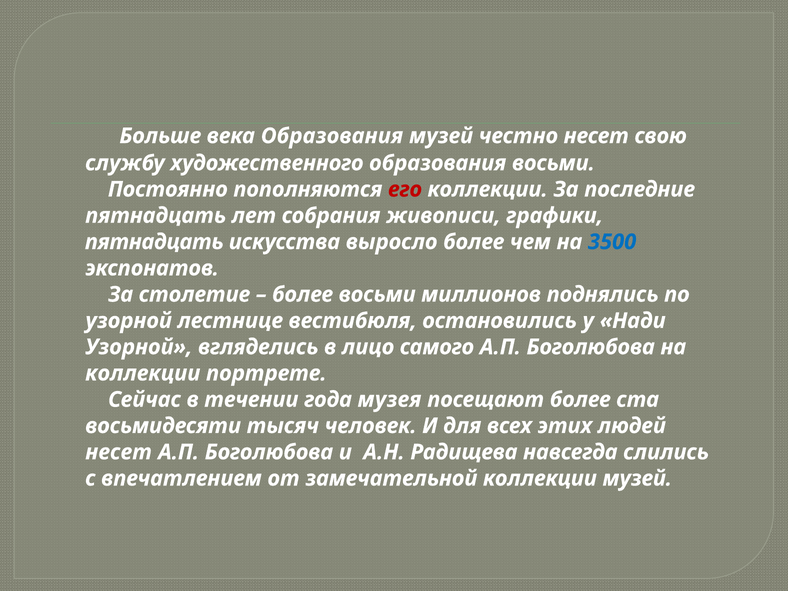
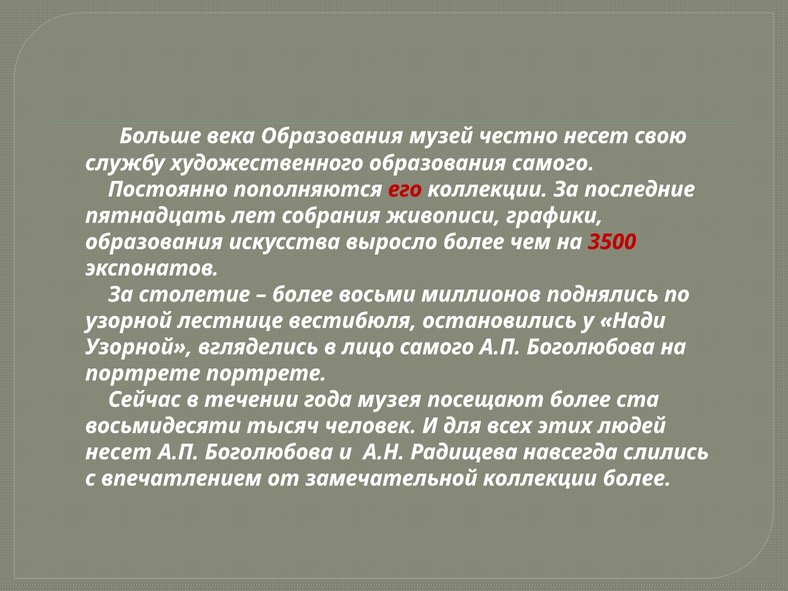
образования восьми: восьми -> самого (553, 163)
пятнадцать: пятнадцать -> образования (154, 242)
3500 colour: blue -> red (612, 242)
коллекции: коллекции -> портрете (143, 373)
коллекции музей: музей -> более (637, 478)
